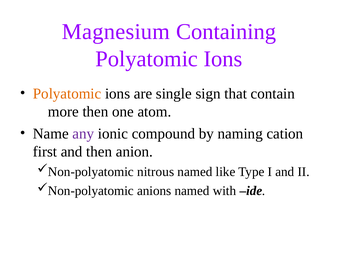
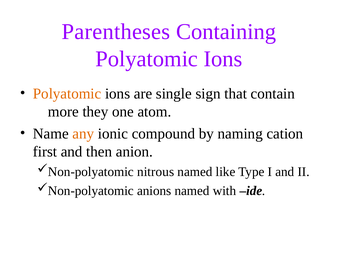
Magnesium: Magnesium -> Parentheses (116, 32)
more then: then -> they (95, 112)
any colour: purple -> orange (83, 133)
